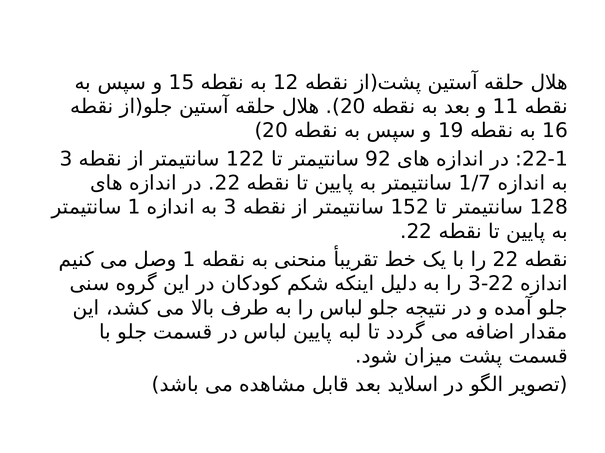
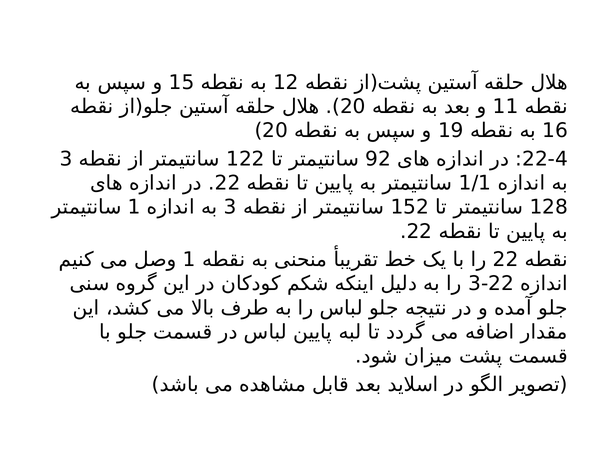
22-1: 22-1 -> 22-4 (545, 159)
1/7: 1/7 -> 1/1 (475, 183)
